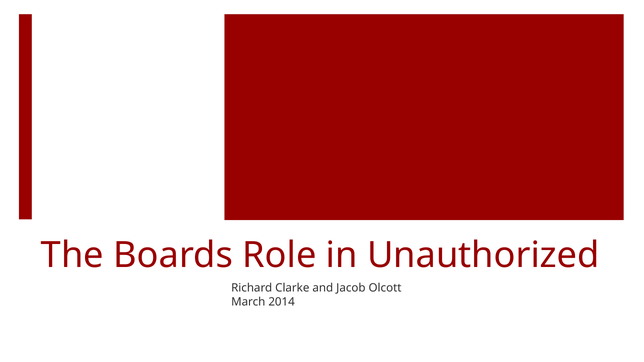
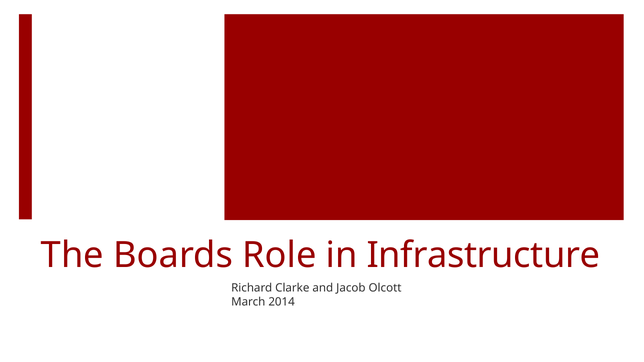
Unauthorized: Unauthorized -> Infrastructure (483, 256)
